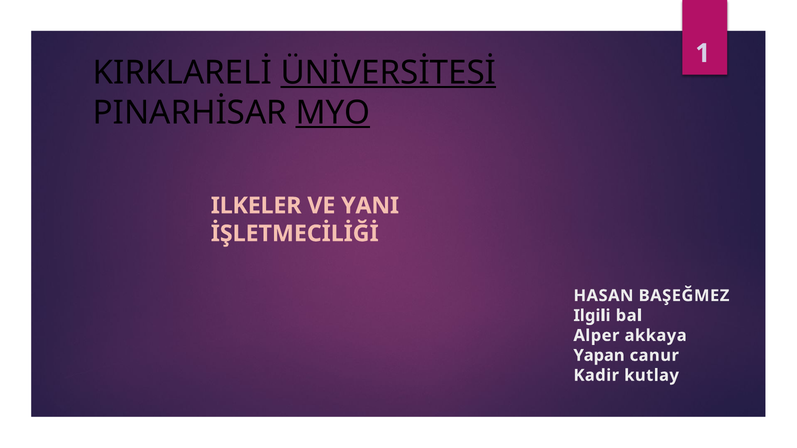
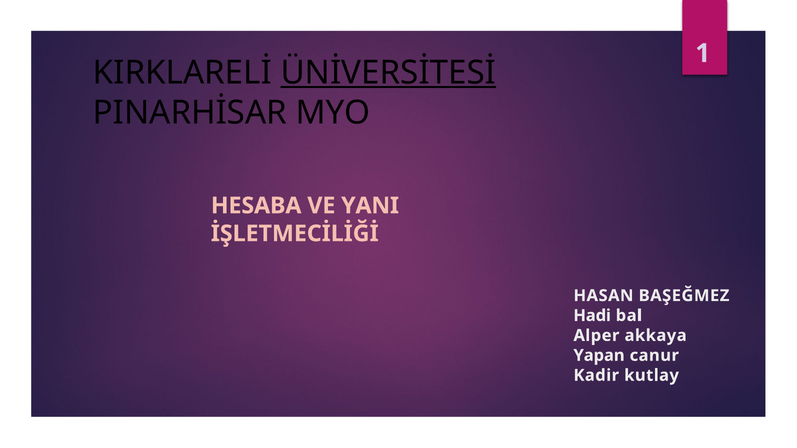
MYO underline: present -> none (333, 113)
ILKELER: ILKELER -> HESABA (256, 206)
Ilgili: Ilgili -> Hadi (592, 316)
